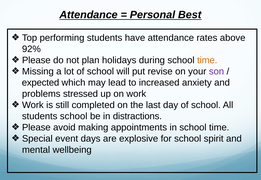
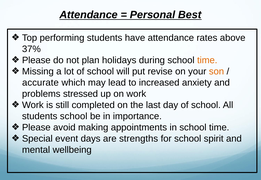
92%: 92% -> 37% (31, 49)
son colour: purple -> orange (216, 72)
expected: expected -> accurate (40, 83)
distractions: distractions -> importance (137, 117)
explosive: explosive -> strengths (139, 139)
